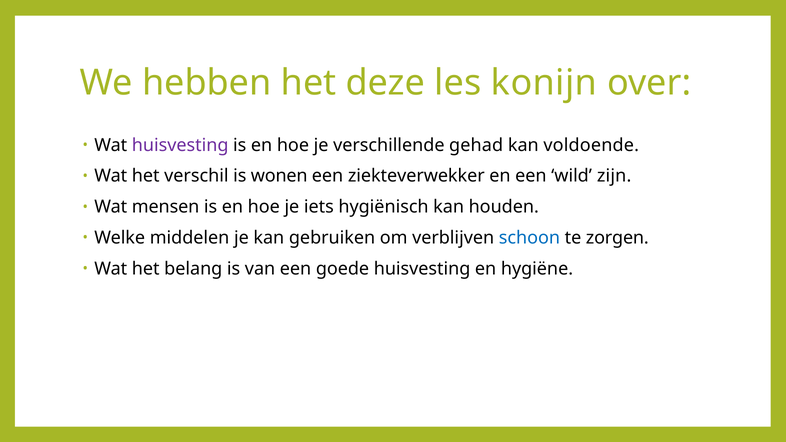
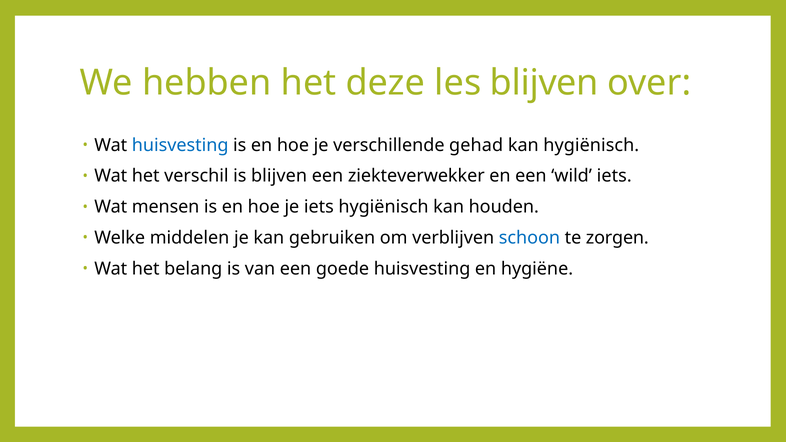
les konijn: konijn -> blijven (544, 83)
huisvesting colour: purple -> blue (180, 145)
kan voldoende: voldoende -> hygiënisch (591, 145)
is wonen: wonen -> blijven (279, 176)
wild zijn: zijn -> iets (614, 176)
